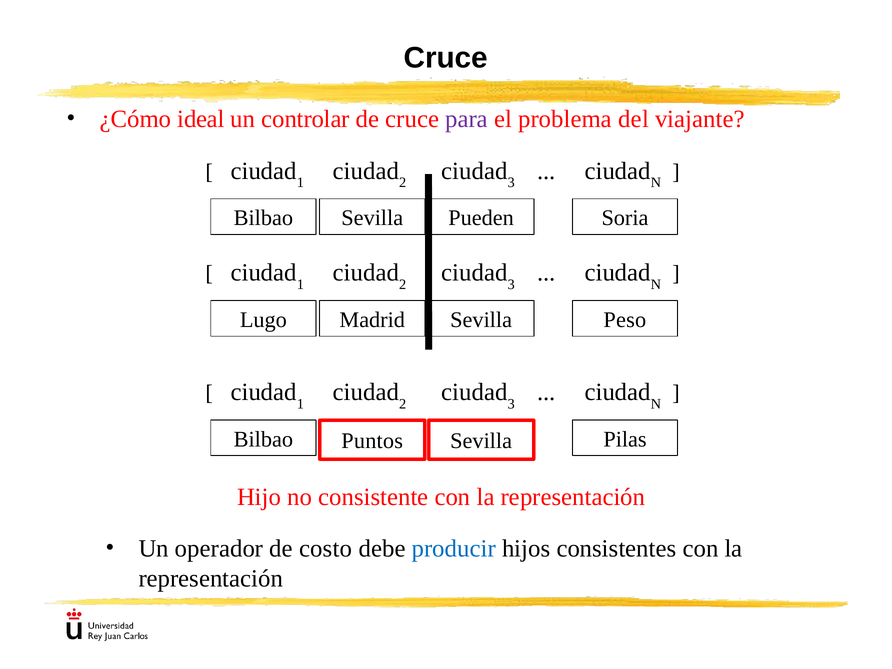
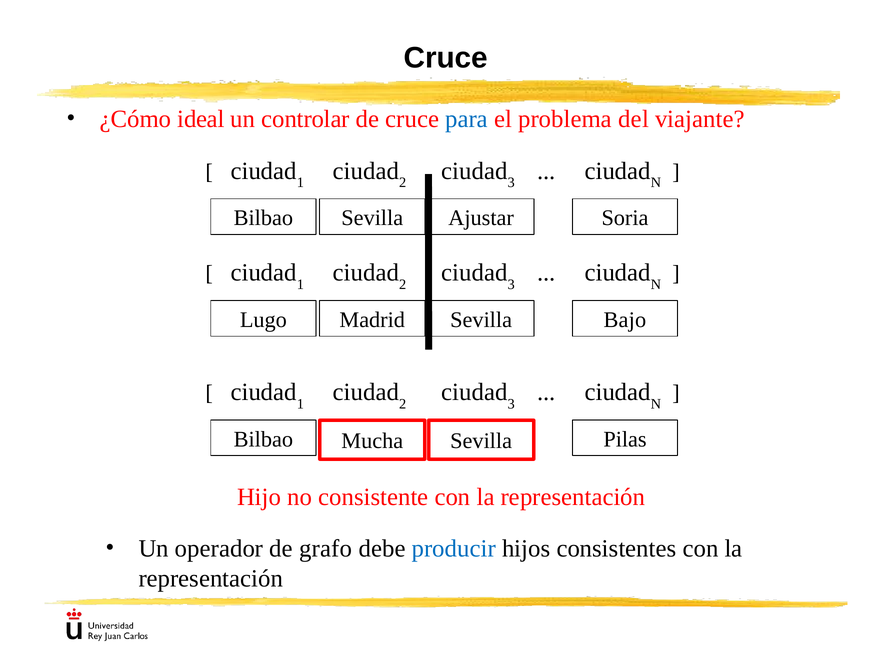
para colour: purple -> blue (467, 119)
Pueden: Pueden -> Ajustar (481, 218)
Peso: Peso -> Bajo (625, 320)
Puntos: Puntos -> Mucha (372, 441)
costo: costo -> grafo (326, 549)
